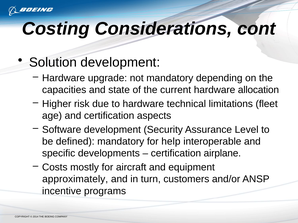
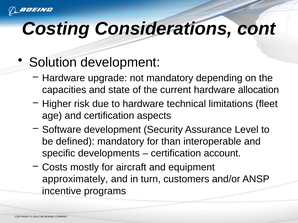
help: help -> than (171, 142)
airplane: airplane -> account (222, 154)
